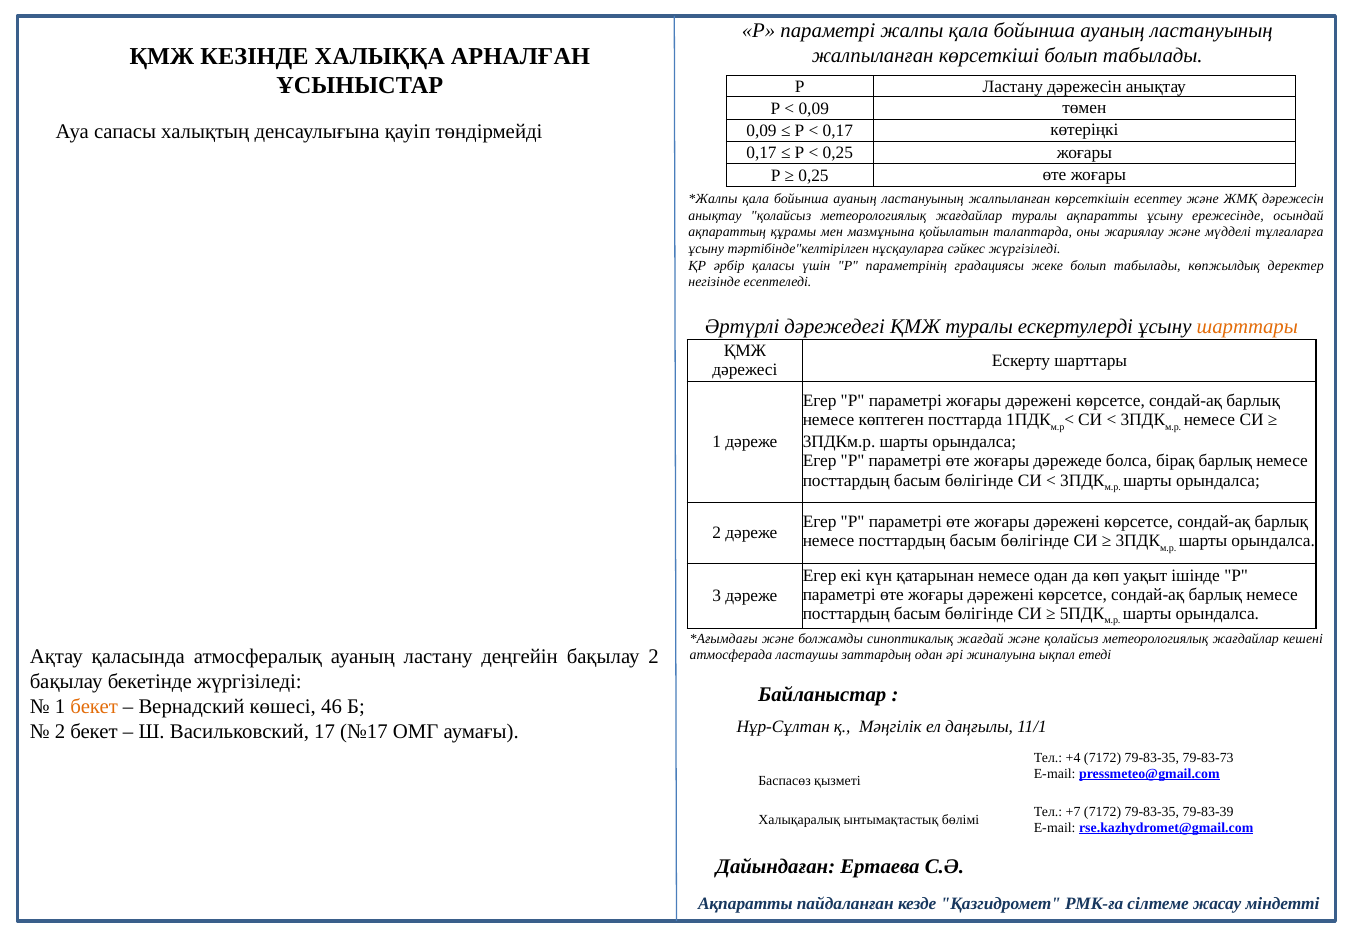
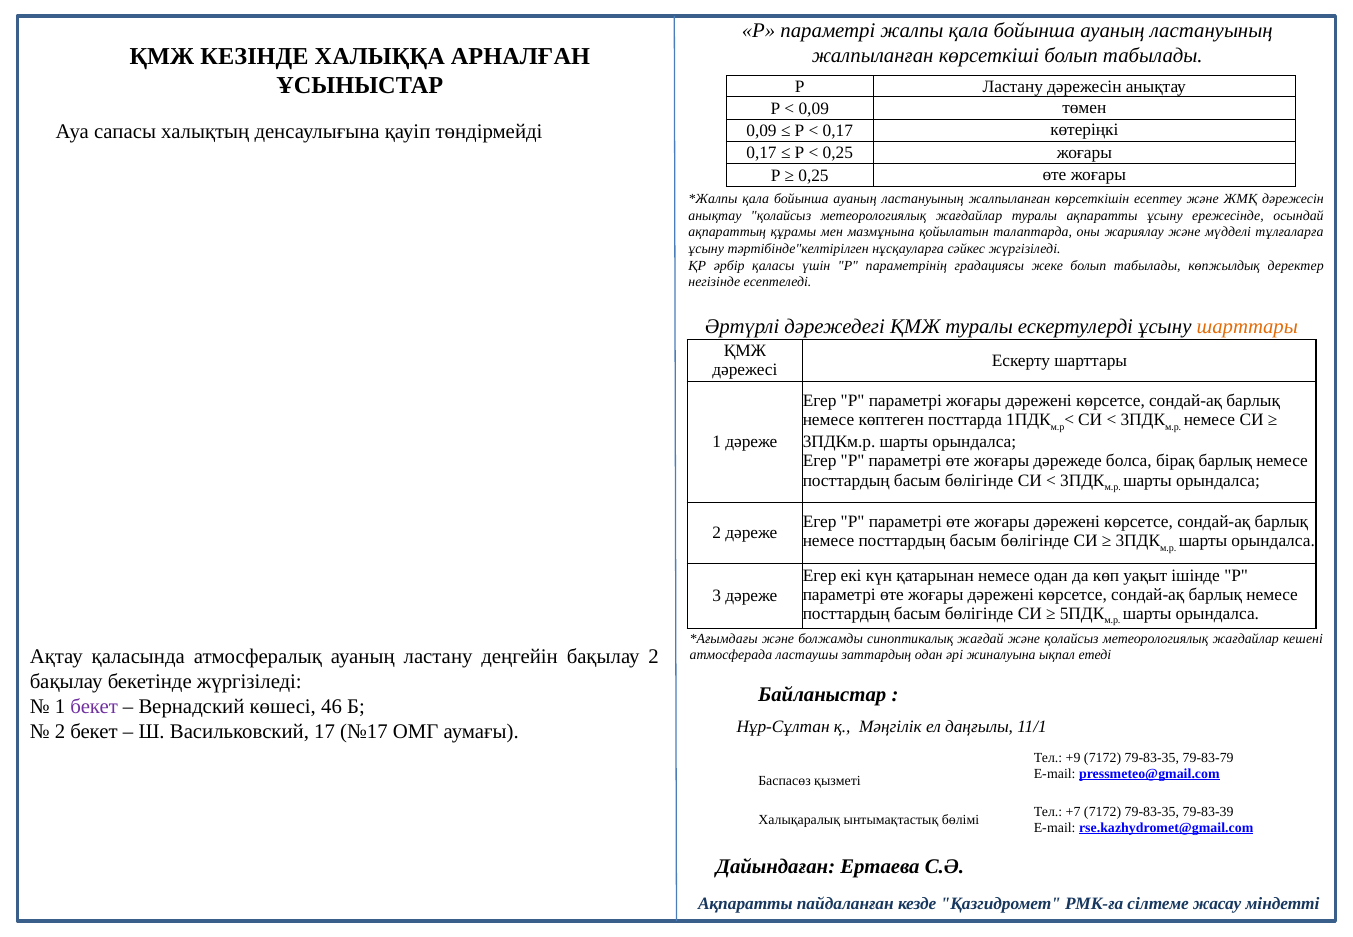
бекет colour: orange -> purple (94, 706)
+4: +4 -> +9 (1073, 758)
79-83-73: 79-83-73 -> 79-83-79 (1208, 758)
